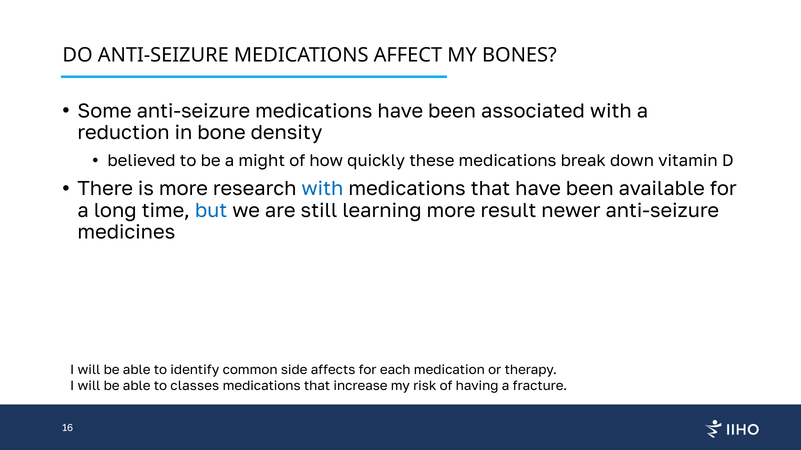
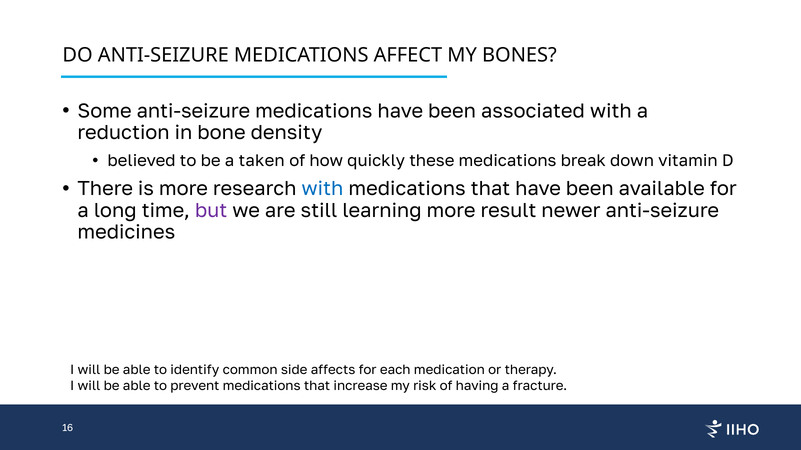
might: might -> taken (262, 161)
but colour: blue -> purple (211, 211)
classes: classes -> prevent (195, 386)
